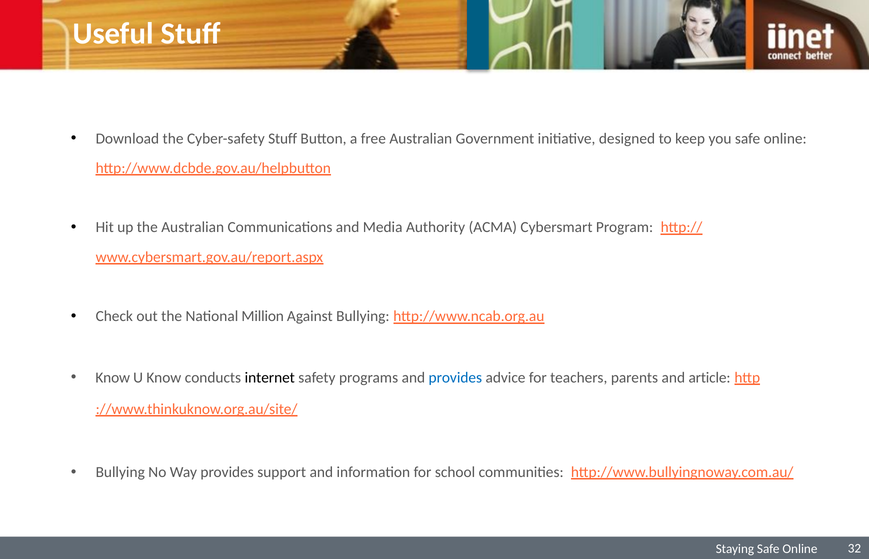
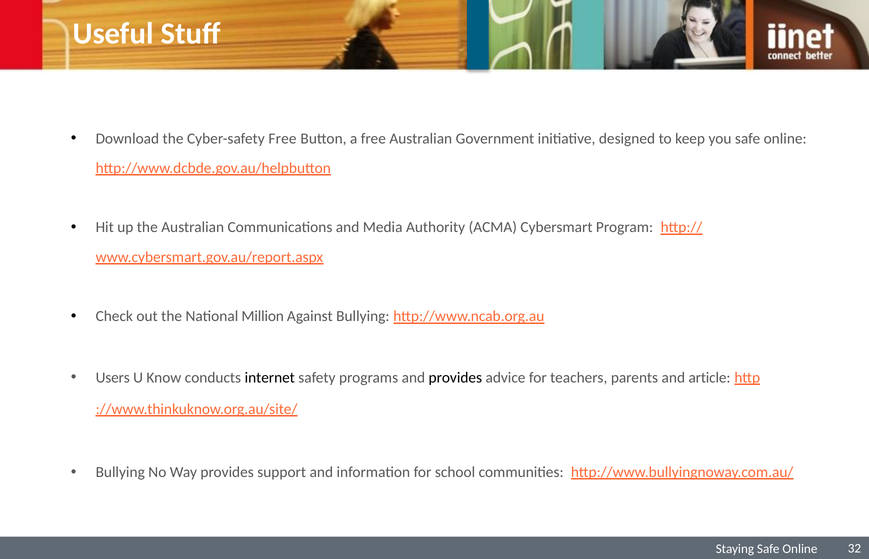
Cyber-safety Stuff: Stuff -> Free (283, 139)
Know: Know -> Users (113, 378)
provides colour: blue -> black (455, 378)
